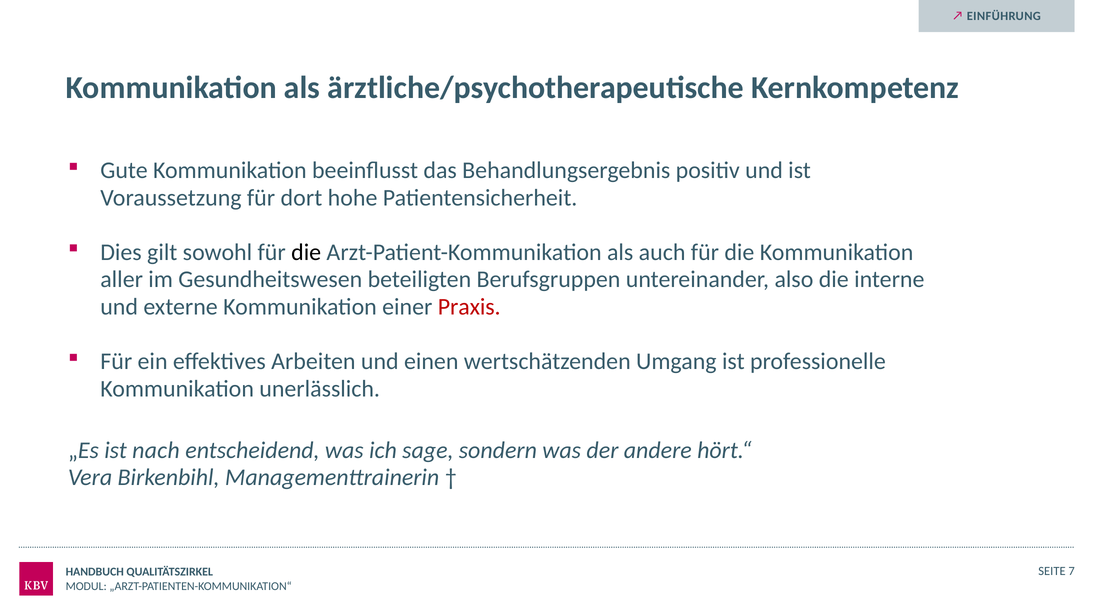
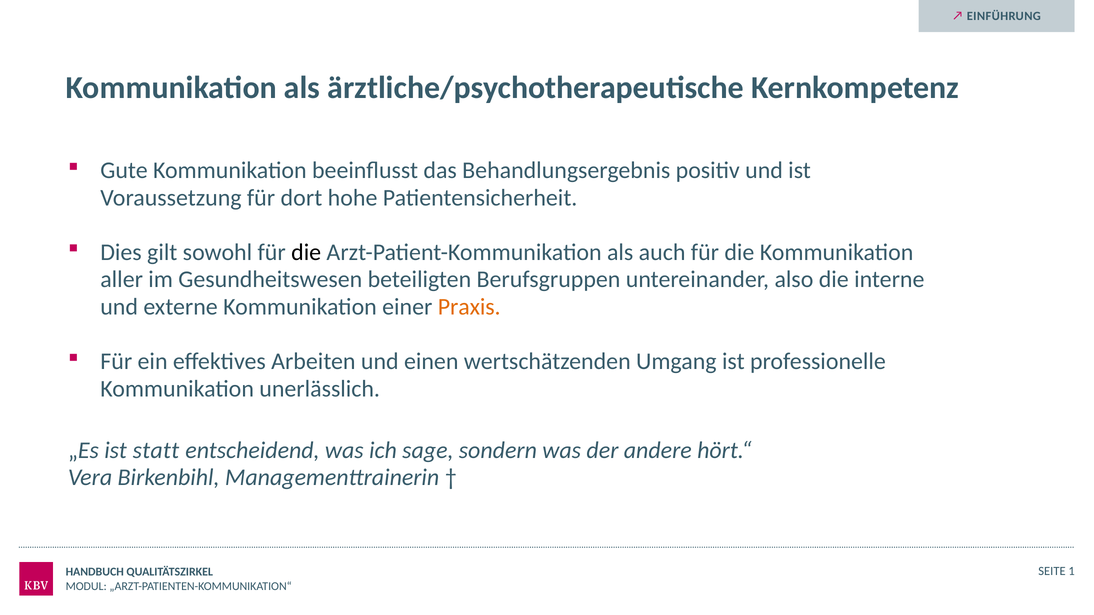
Praxis colour: red -> orange (469, 307)
nach: nach -> statt (156, 450)
7: 7 -> 1 (1072, 571)
